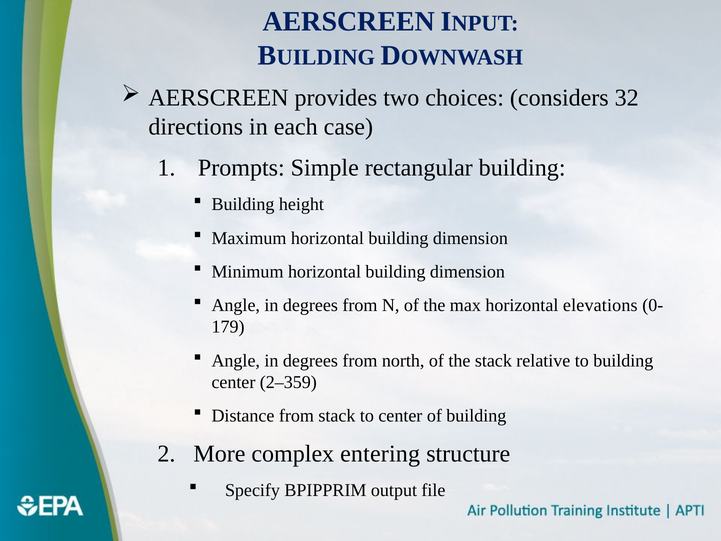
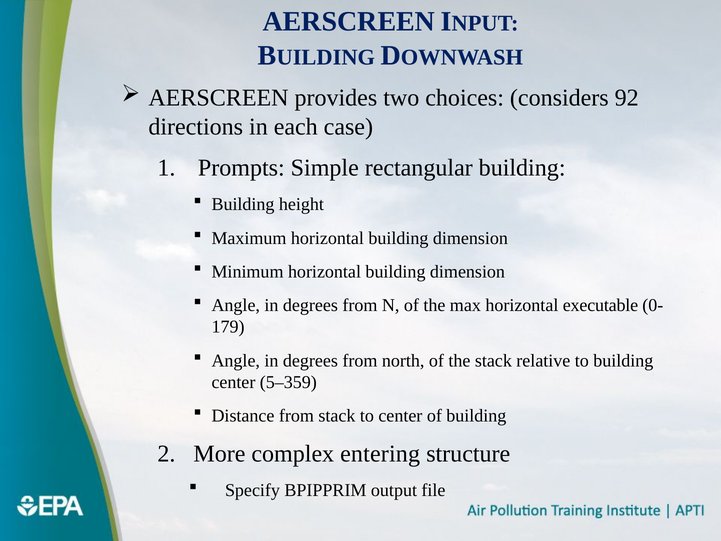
32: 32 -> 92 (627, 98)
elevations: elevations -> executable (600, 305)
2–359: 2–359 -> 5–359 (288, 382)
